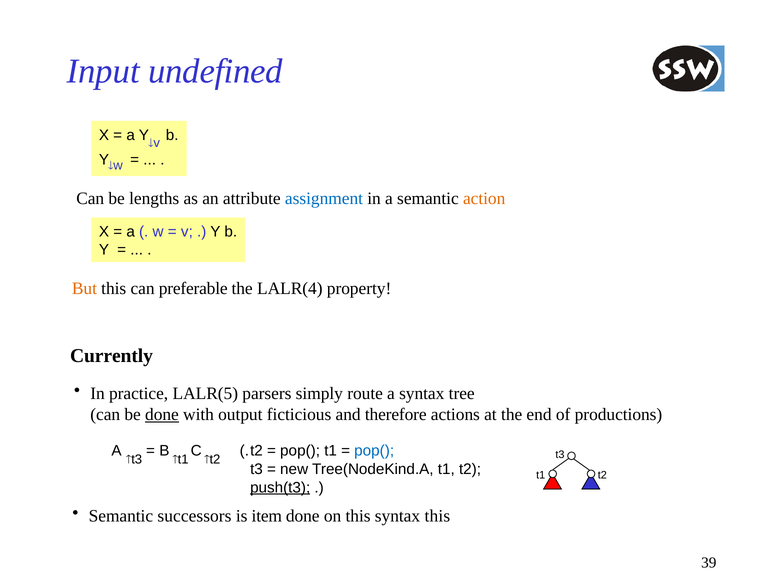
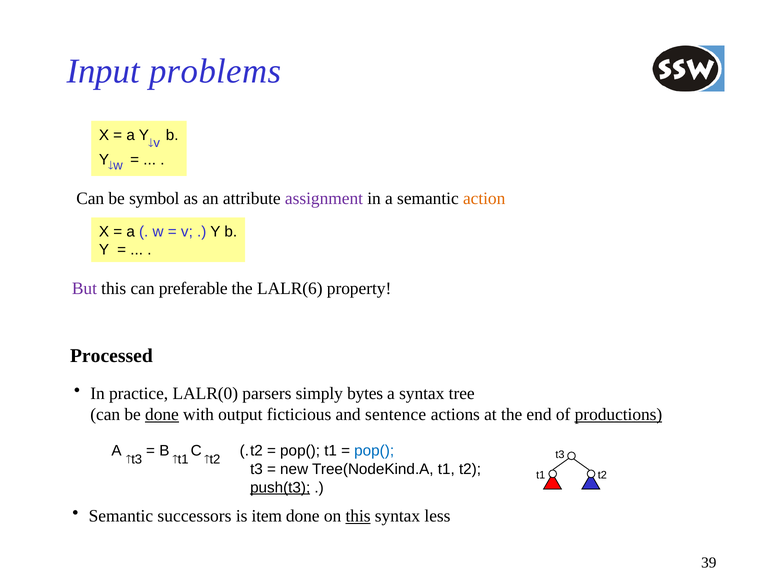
undefined: undefined -> problems (215, 71)
lengths: lengths -> symbol (154, 198)
assignment colour: blue -> purple (324, 198)
But colour: orange -> purple (84, 288)
LALR(4: LALR(4 -> LALR(6 (290, 288)
Currently: Currently -> Processed (111, 355)
LALR(5: LALR(5 -> LALR(0 (205, 393)
route: route -> bytes (365, 393)
therefore: therefore -> sentence (396, 414)
productions underline: none -> present (618, 414)
this underline: none -> present (358, 515)
syntax this: this -> less (437, 515)
